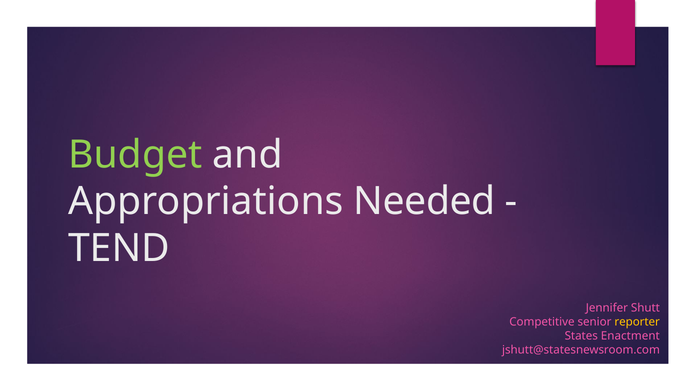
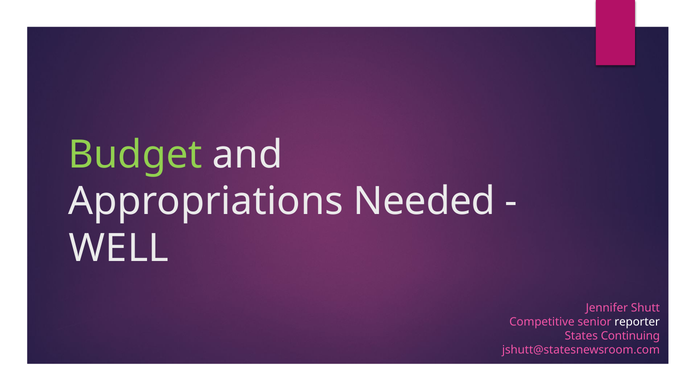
TEND: TEND -> WELL (119, 249)
reporter colour: yellow -> white (637, 322)
Enactment: Enactment -> Continuing (630, 336)
